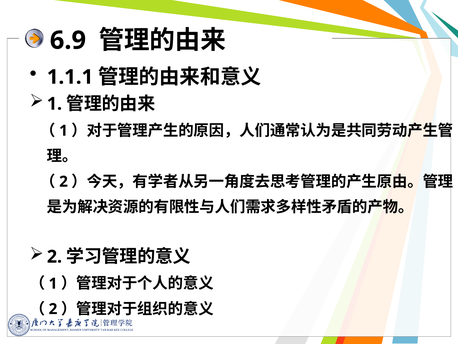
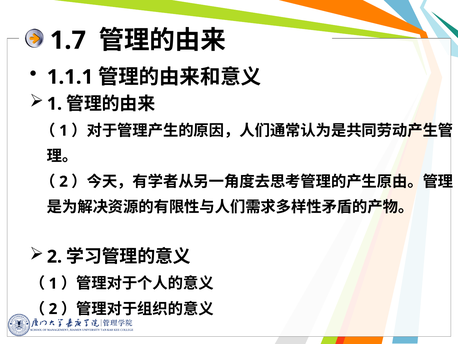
6.9: 6.9 -> 1.7 (68, 40)
